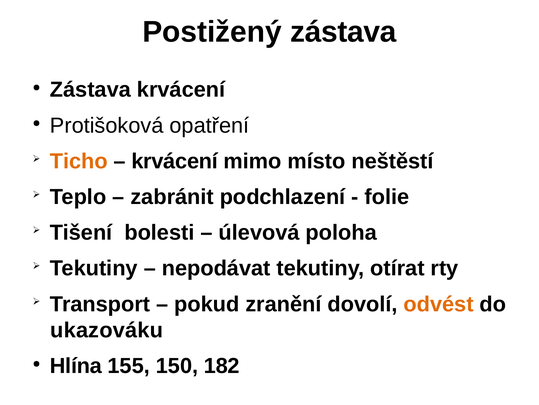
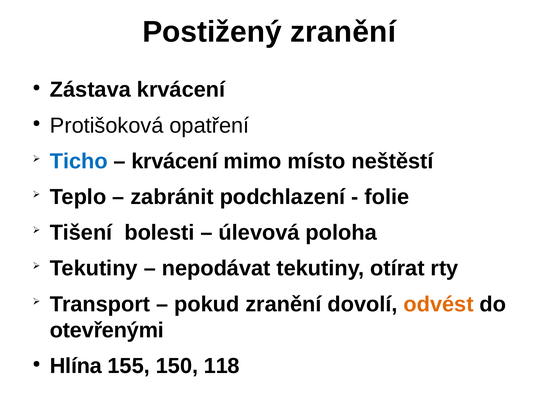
Postižený zástava: zástava -> zranění (343, 32)
Ticho colour: orange -> blue (79, 161)
ukazováku: ukazováku -> otevřenými (107, 330)
182: 182 -> 118 (222, 365)
